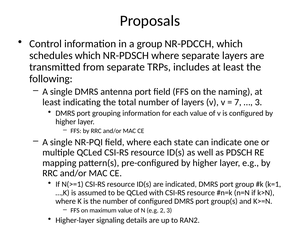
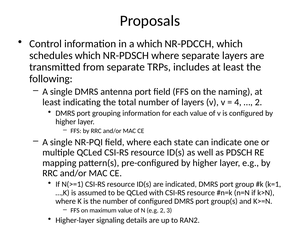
a group: group -> which (150, 44)
7: 7 -> 4 (238, 102)
3: 3 -> 2 (258, 102)
